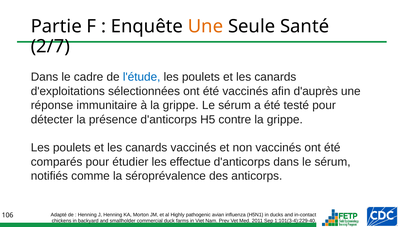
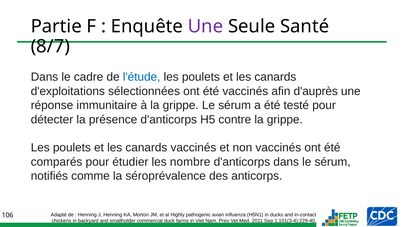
Une colour: orange -> purple (205, 27)
2/7: 2/7 -> 8/7 (50, 47)
effectue: effectue -> nombre (190, 162)
